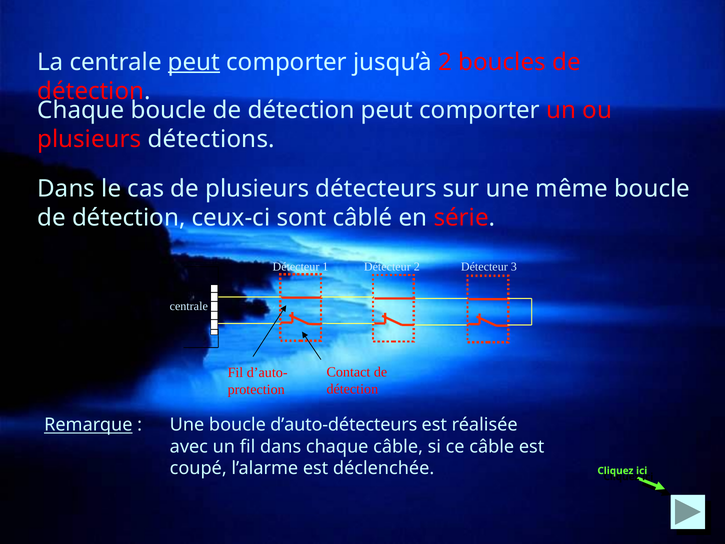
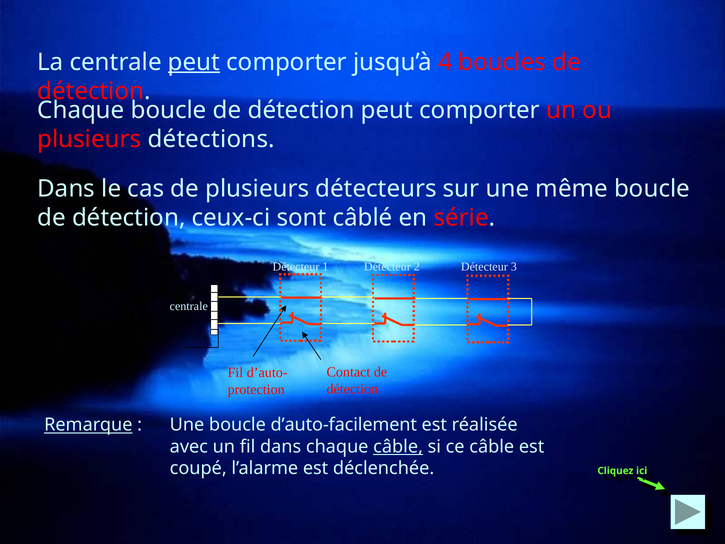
jusqu’à 2: 2 -> 4 (445, 62)
d’auto-détecteurs: d’auto-détecteurs -> d’auto-facilement (344, 425)
câble underline: none -> present (398, 446)
